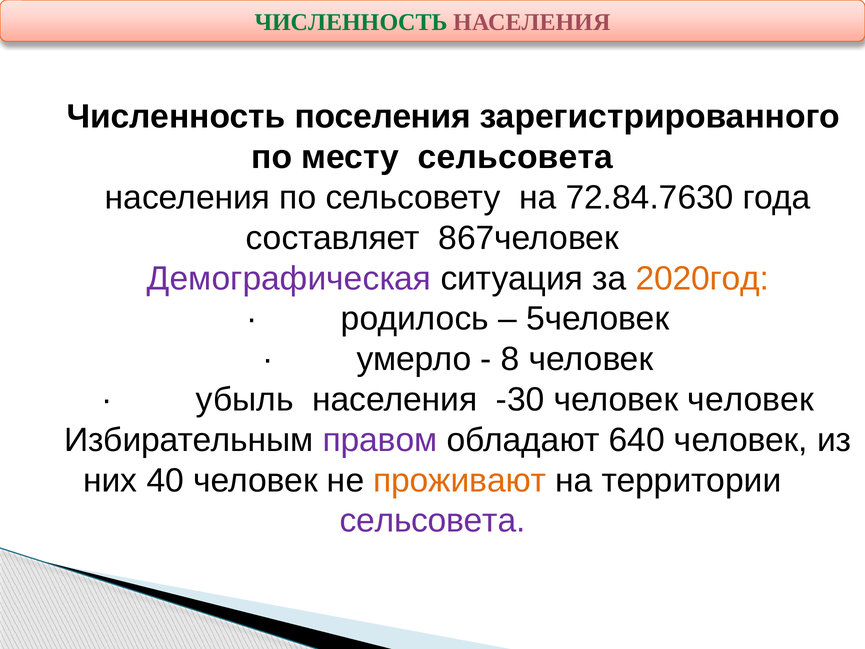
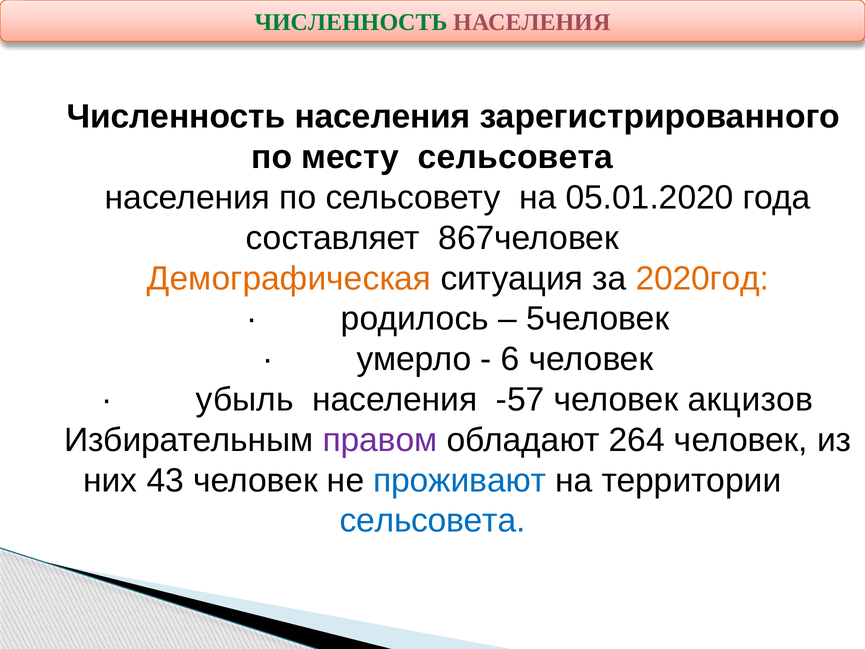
поселения: поселения -> населения (383, 117)
72.84.7630: 72.84.7630 -> 05.01.2020 (650, 198)
Демографическая colour: purple -> orange (289, 278)
8: 8 -> 6 (510, 359)
-30: -30 -> -57 (520, 399)
человек человек: человек -> акцизов (751, 399)
640: 640 -> 264 (637, 440)
40: 40 -> 43 (165, 480)
проживают colour: orange -> blue (460, 480)
сельсовета colour: purple -> blue (433, 521)
